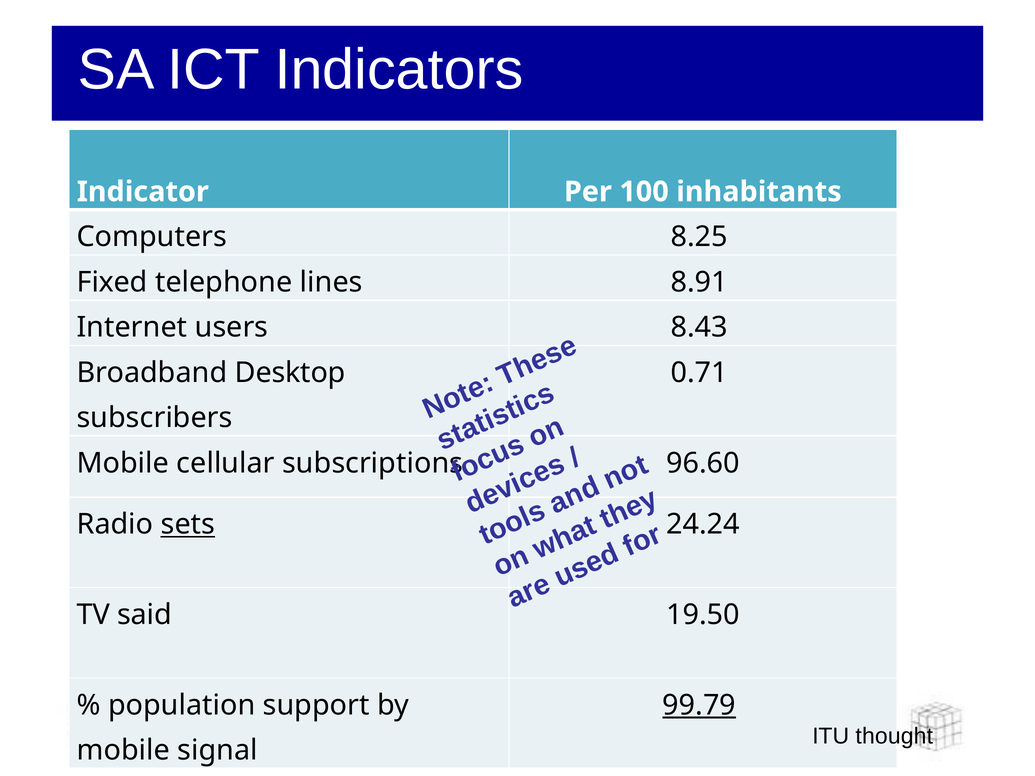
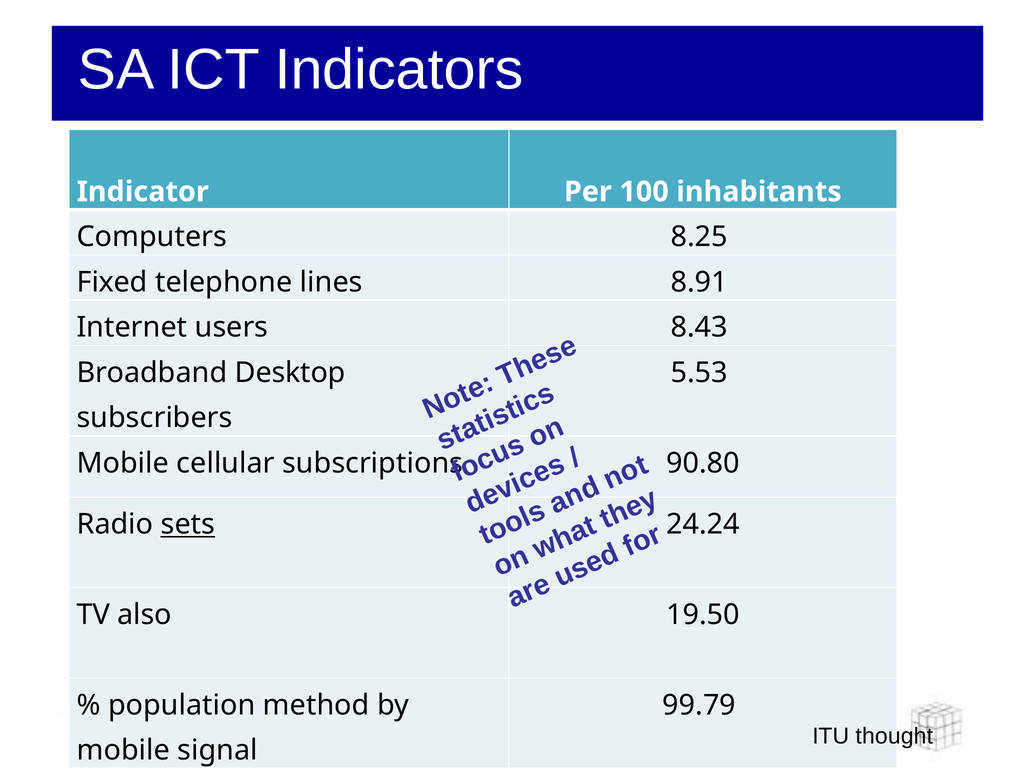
0.71: 0.71 -> 5.53 (699, 373)
96.60: 96.60 -> 90.80 (703, 463)
said: said -> also (145, 615)
support: support -> method (316, 705)
99.79 underline: present -> none (699, 705)
